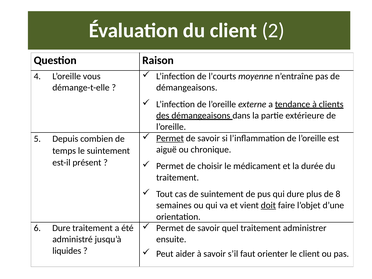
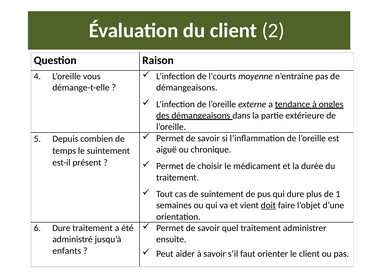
clients: clients -> ongles (331, 104)
Permet underline: present -> none (170, 138)
8: 8 -> 1 (338, 194)
liquides: liquides -> enfants (67, 251)
